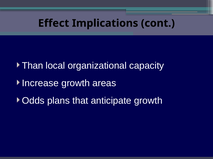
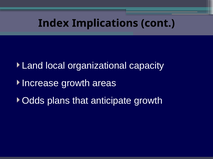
Effect: Effect -> Index (54, 23)
Than: Than -> Land (32, 66)
